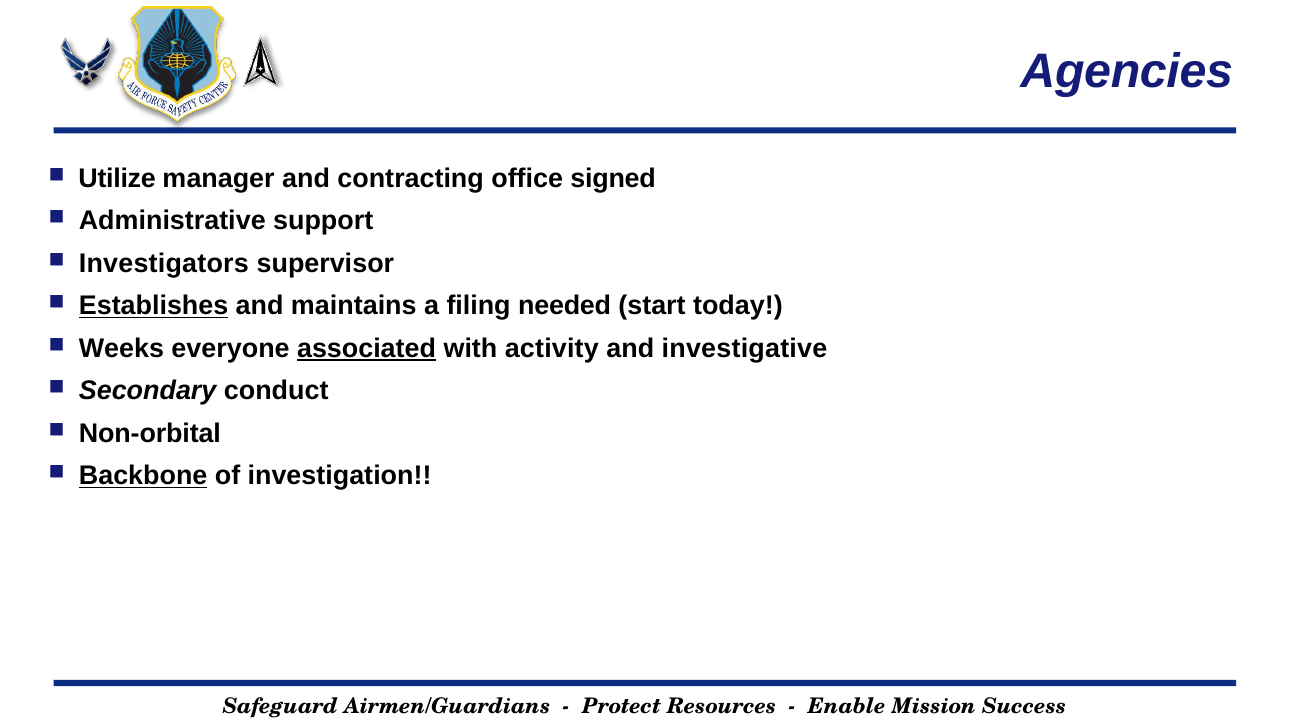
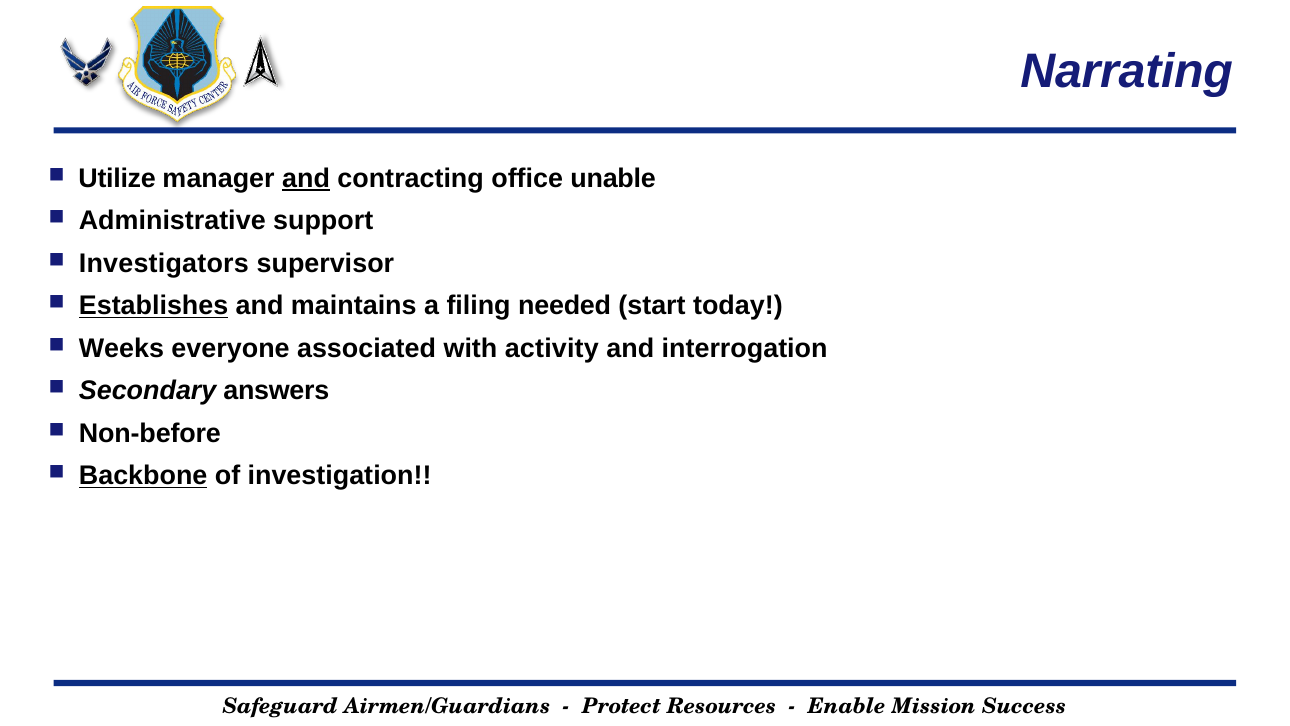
Agencies: Agencies -> Narrating (1127, 72)
and underline: none -> present (306, 178)
signed: signed -> unable (613, 178)
associated underline: present -> none (367, 348)
investigative: investigative -> interrogation (745, 348)
conduct: conduct -> answers (276, 391)
Non-orbital: Non-orbital -> Non-before (150, 433)
